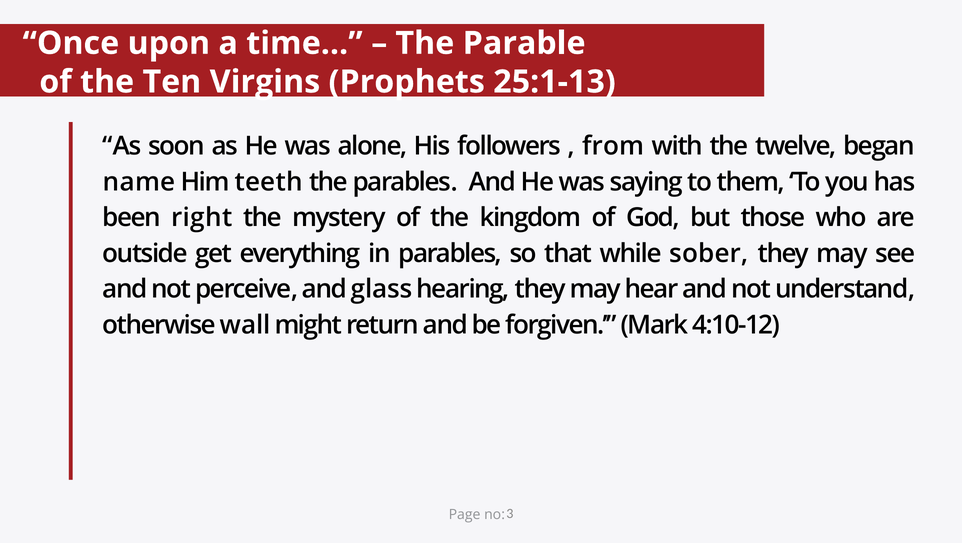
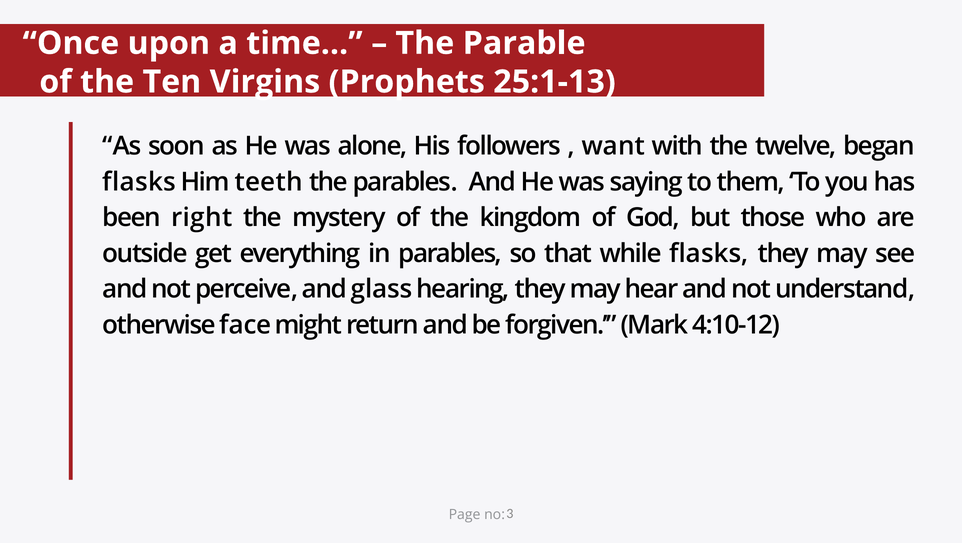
from: from -> want (613, 146)
name: name -> flasks (139, 182)
while sober: sober -> flasks (709, 253)
wall: wall -> face (245, 325)
